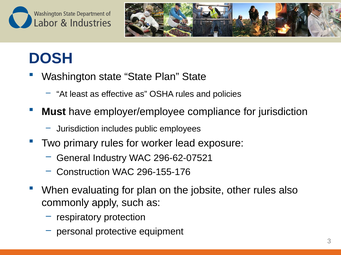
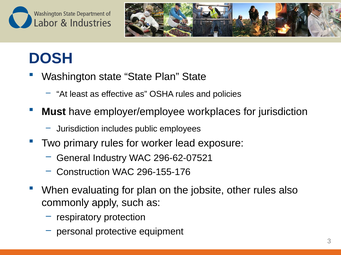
compliance: compliance -> workplaces (214, 112)
